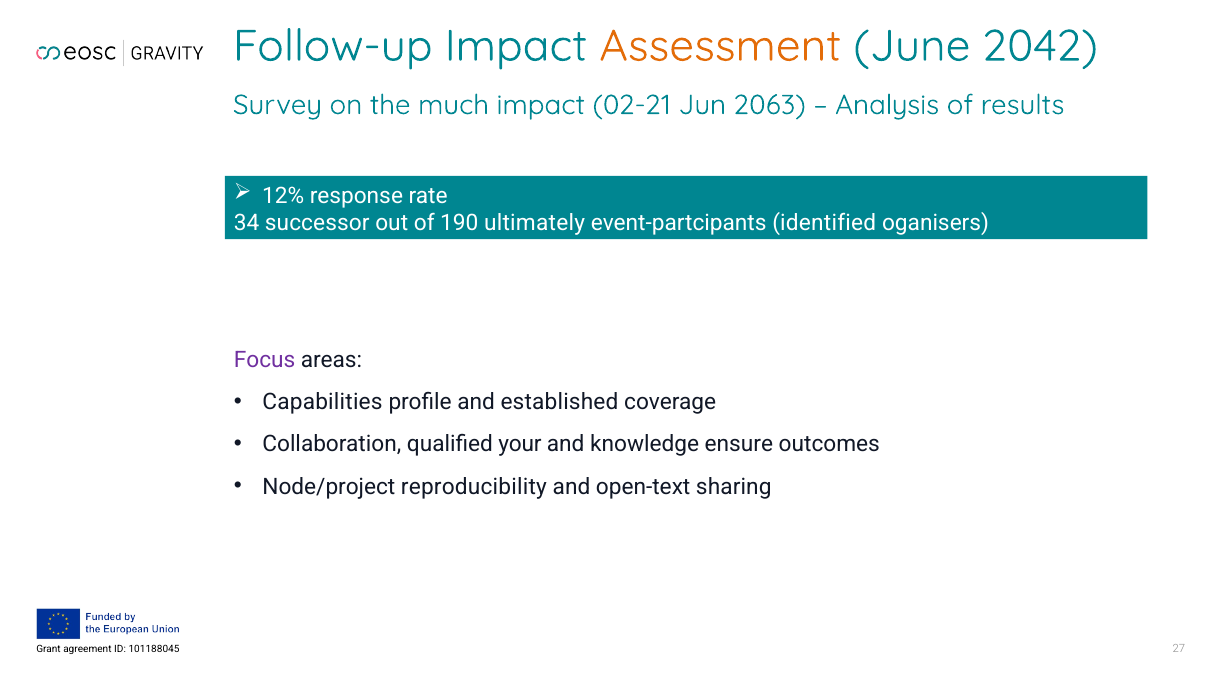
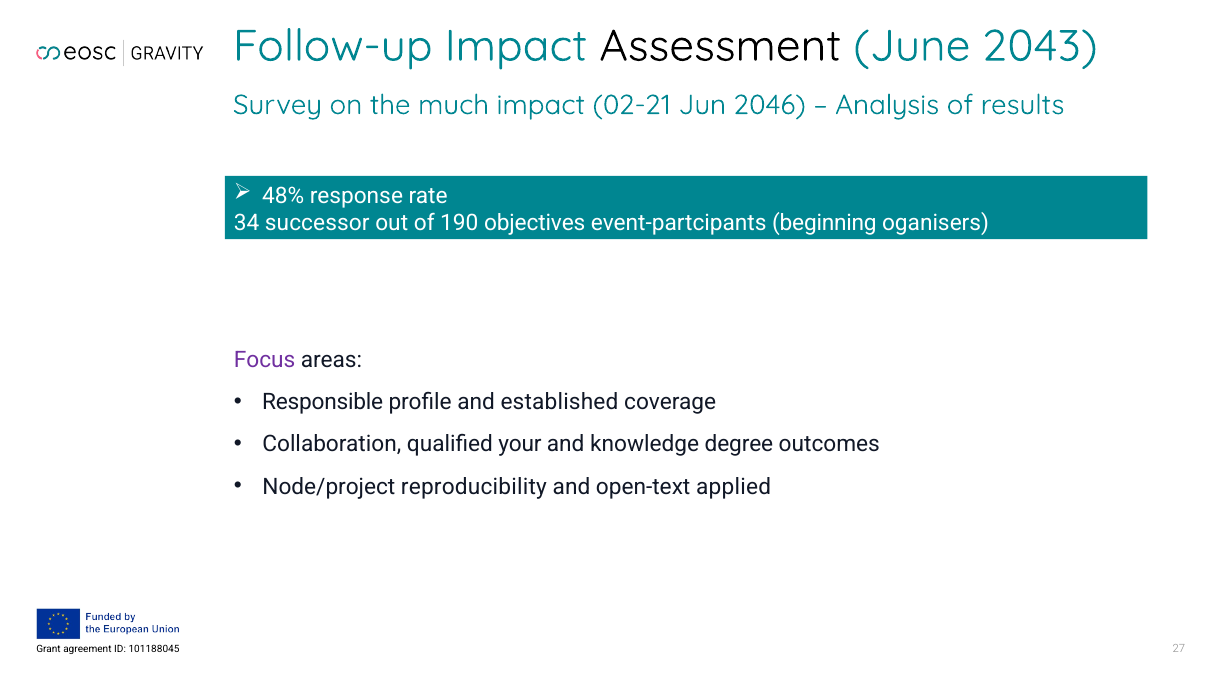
Assessment colour: orange -> black (720, 46)
2042: 2042 -> 2043 (1040, 46)
2063: 2063 -> 2046 (770, 105)
12%: 12% -> 48% (283, 196)
ultimately: ultimately -> objectives (535, 223)
identified: identified -> beginning (824, 223)
Capabilities: Capabilities -> Responsible (323, 402)
ensure: ensure -> degree (739, 445)
sharing: sharing -> applied (734, 487)
